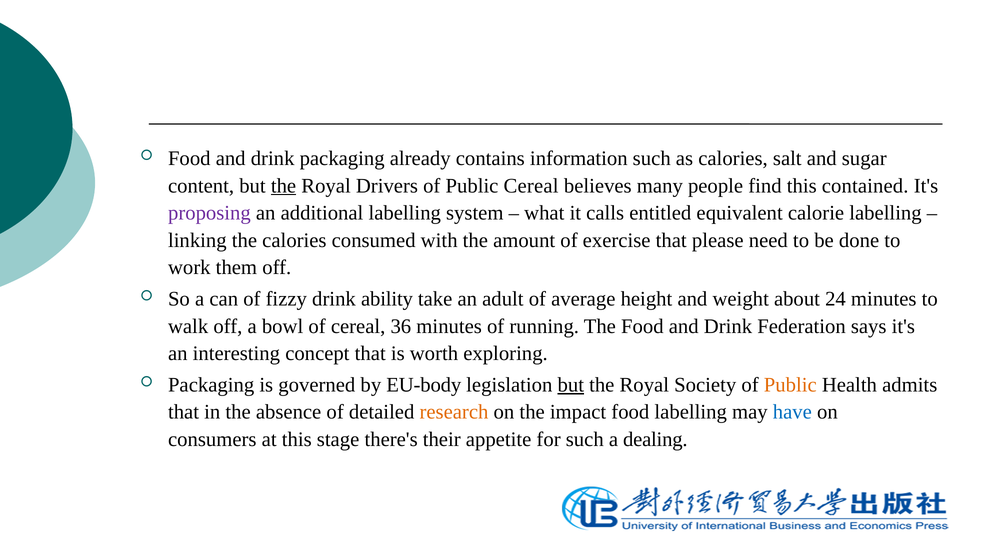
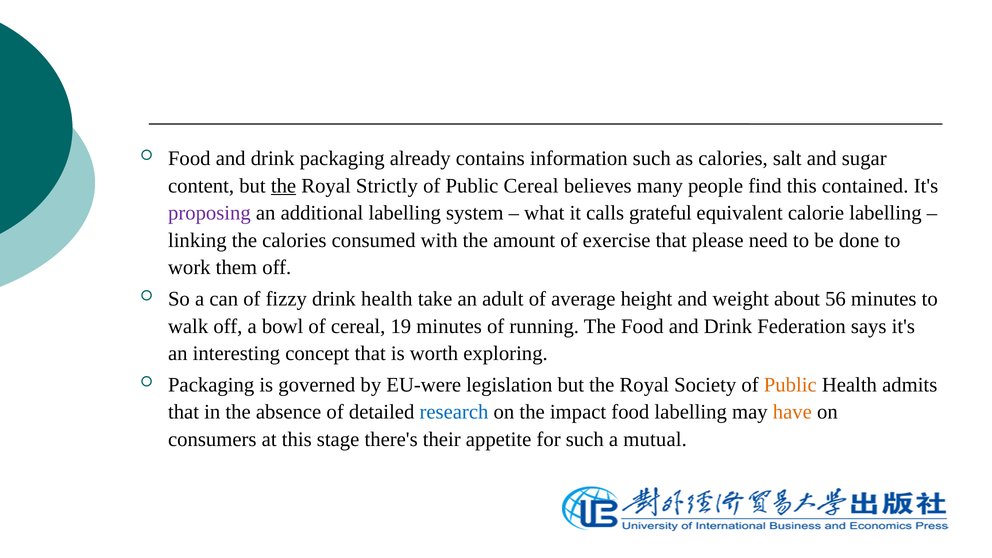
Drivers: Drivers -> Strictly (387, 186)
entitled: entitled -> grateful (660, 213)
drink ability: ability -> health (387, 299)
24: 24 -> 56 (836, 299)
36: 36 -> 19 (401, 326)
EU-body: EU-body -> EU-were (424, 385)
but underline: present -> none (571, 385)
research colour: orange -> blue (454, 412)
have colour: blue -> orange (792, 412)
dealing: dealing -> mutual (655, 439)
